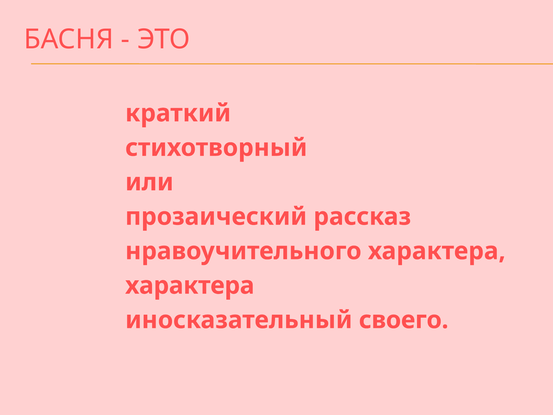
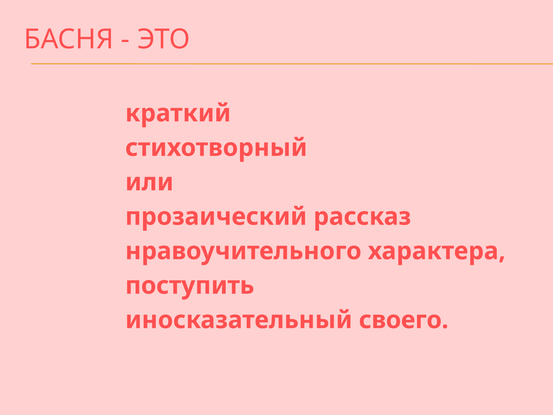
характера: характера -> поступить (190, 285)
